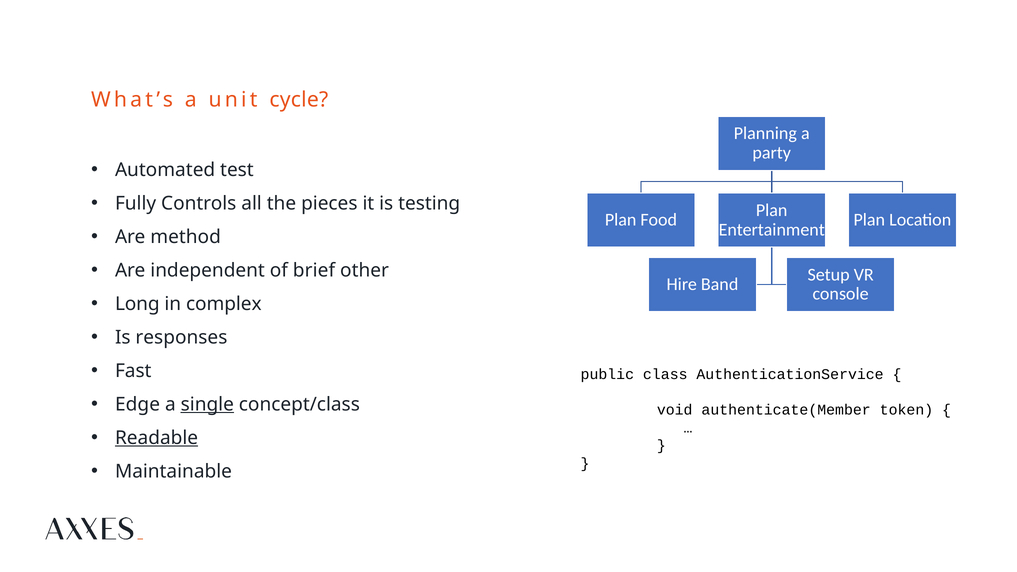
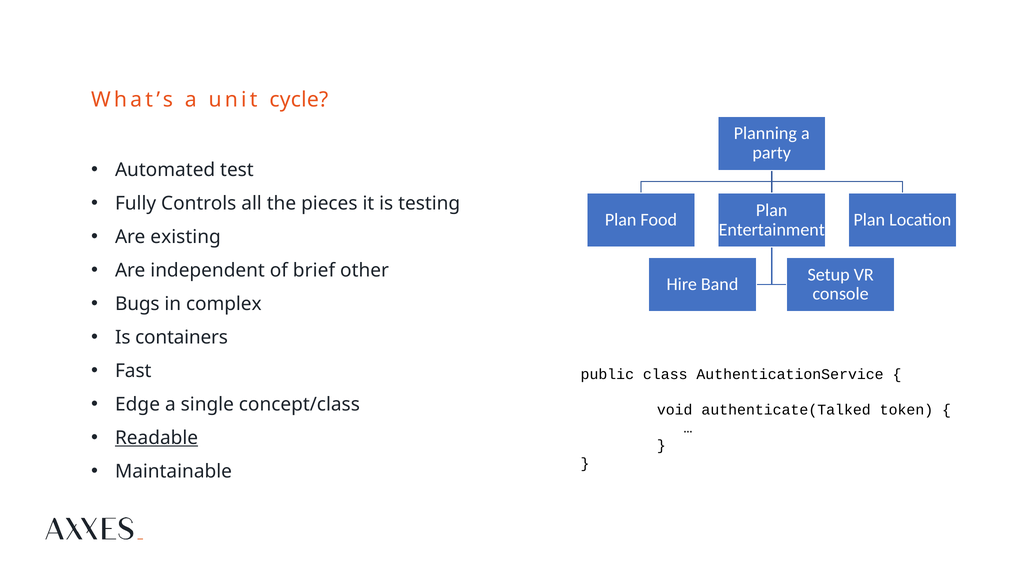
method: method -> existing (186, 237)
Long: Long -> Bugs (137, 304)
responses: responses -> containers (182, 337)
single underline: present -> none (207, 404)
authenticate(Member: authenticate(Member -> authenticate(Talked (786, 410)
